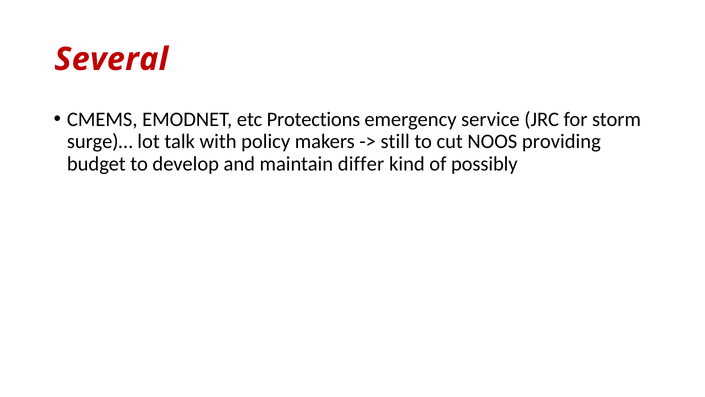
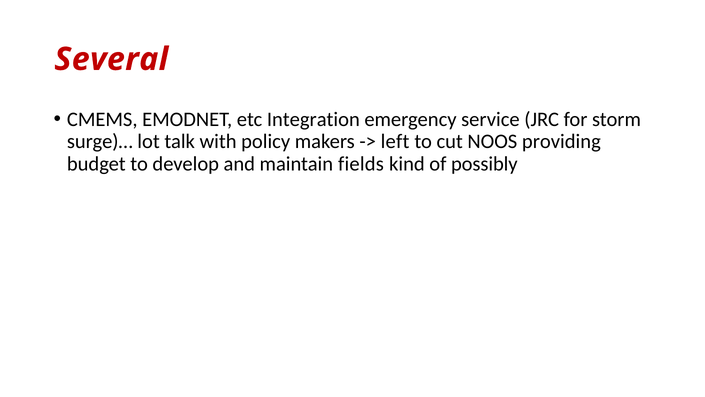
Protections: Protections -> Integration (313, 119)
still: still -> left (395, 141)
differ: differ -> fields (361, 164)
